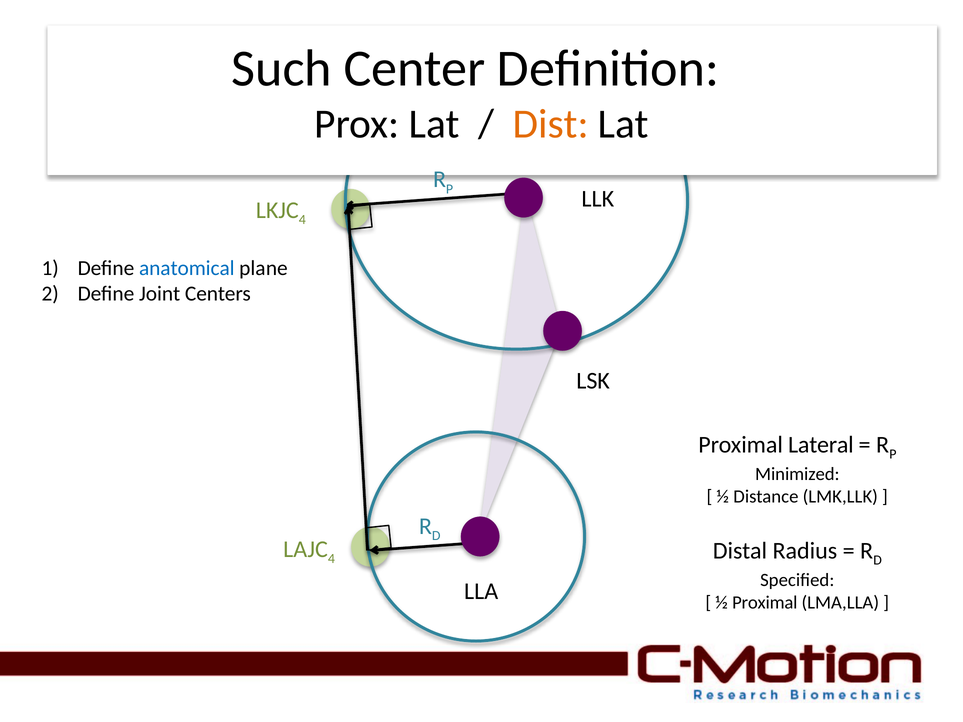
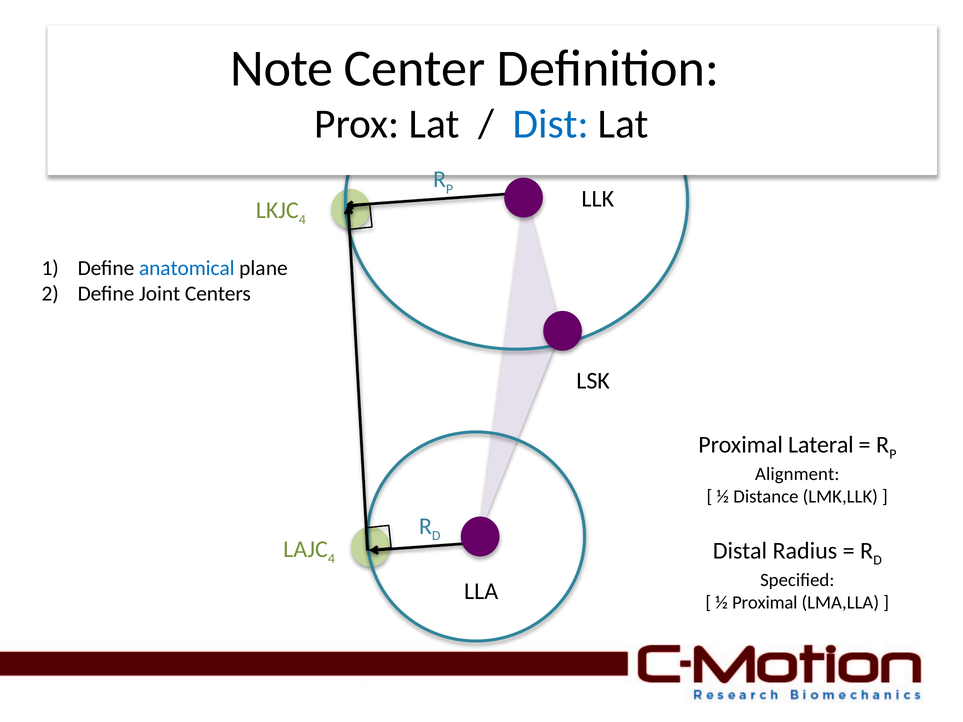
Such: Such -> Note (282, 69)
Dist colour: orange -> blue (551, 124)
Minimized: Minimized -> Alignment (797, 474)
